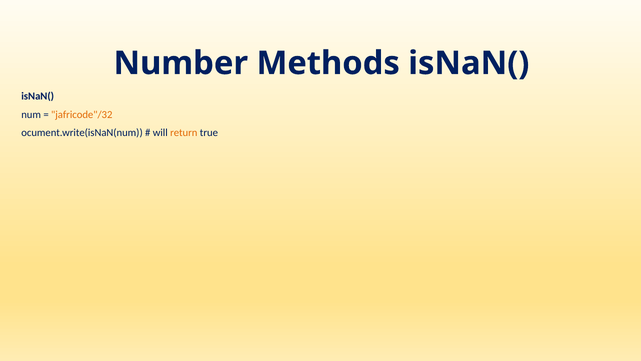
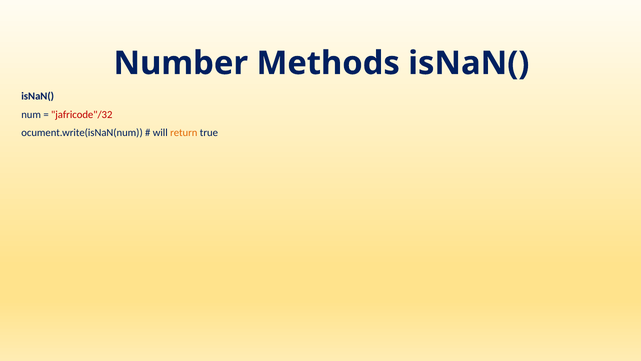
jafricode"/32 colour: orange -> red (82, 114)
